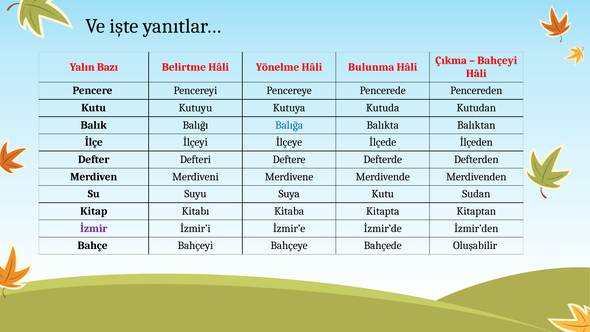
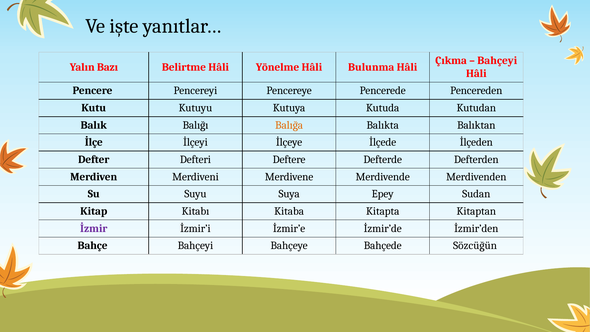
Balığa colour: blue -> orange (289, 125)
Suya Kutu: Kutu -> Epey (383, 194)
Oluşabilir: Oluşabilir -> Sözcüğün (475, 246)
